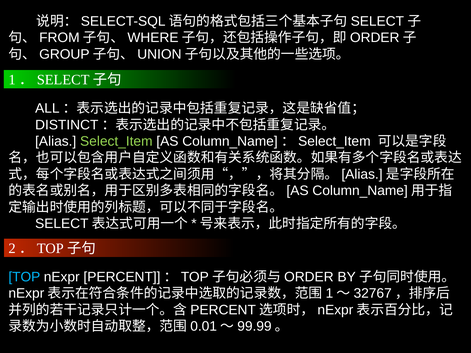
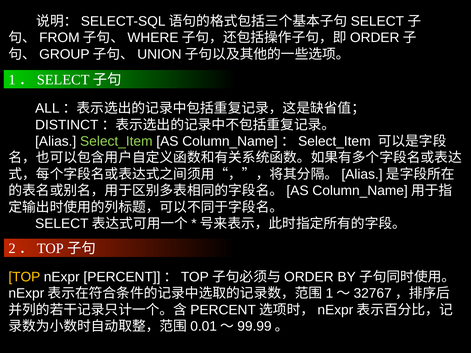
TOP colour: light blue -> yellow (24, 277)
